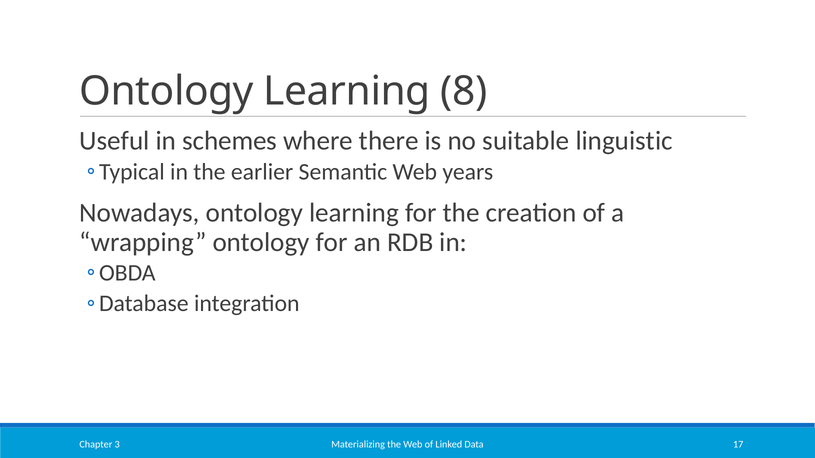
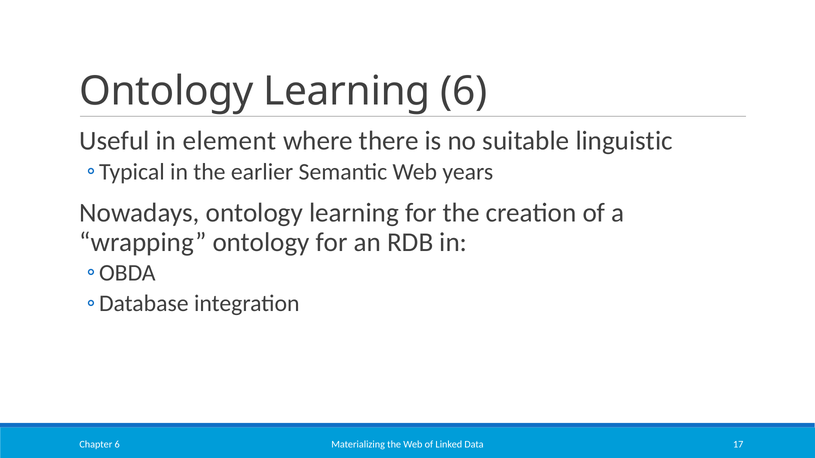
Learning 8: 8 -> 6 (464, 91)
schemes: schemes -> element (230, 141)
Chapter 3: 3 -> 6 (117, 445)
